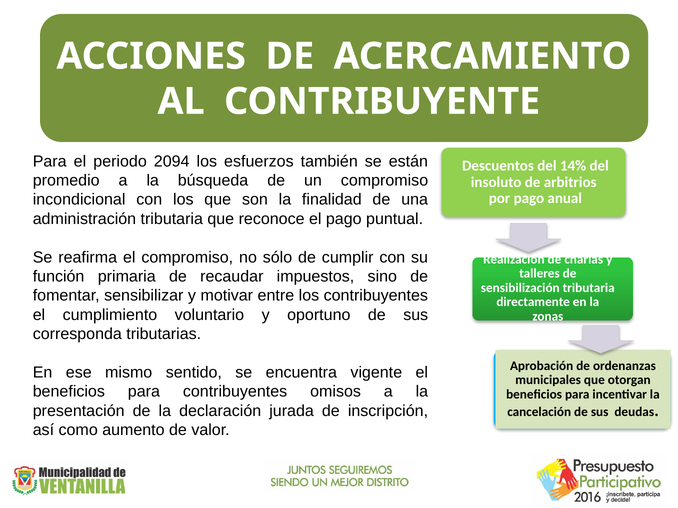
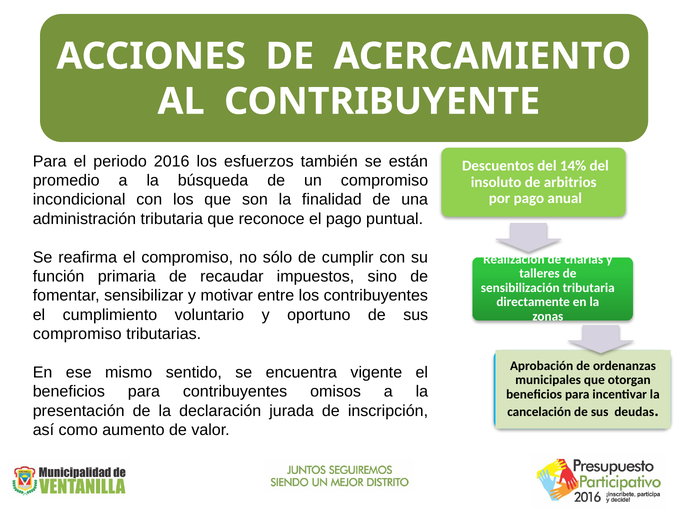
2094: 2094 -> 2016 (172, 161)
corresponda: corresponda -> compromiso (77, 334)
